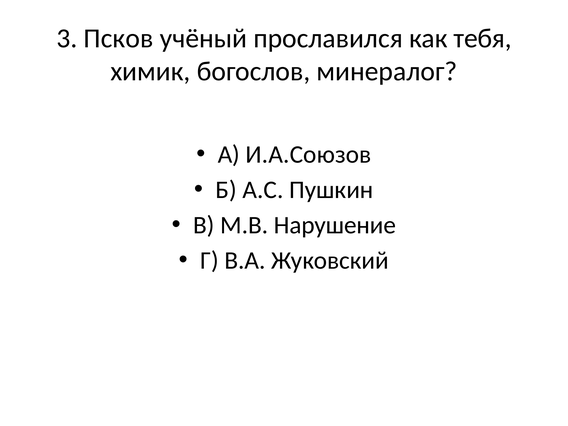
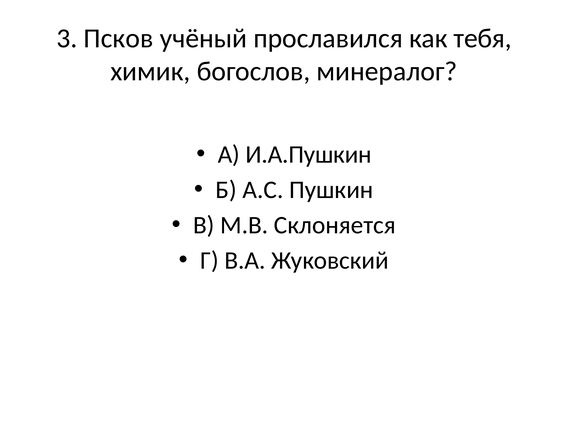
И.А.Союзов: И.А.Союзов -> И.А.Пушкин (309, 155)
Нарушение: Нарушение -> Склоняется (335, 225)
